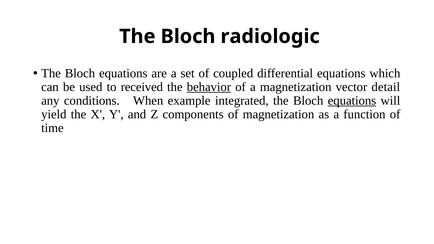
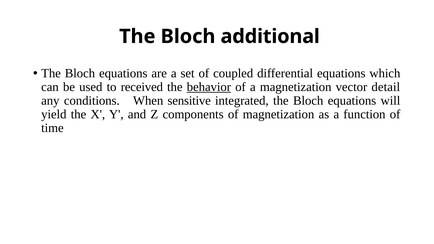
radiologic: radiologic -> additional (270, 36)
example: example -> sensitive (189, 101)
equations underline: present -> none (352, 101)
